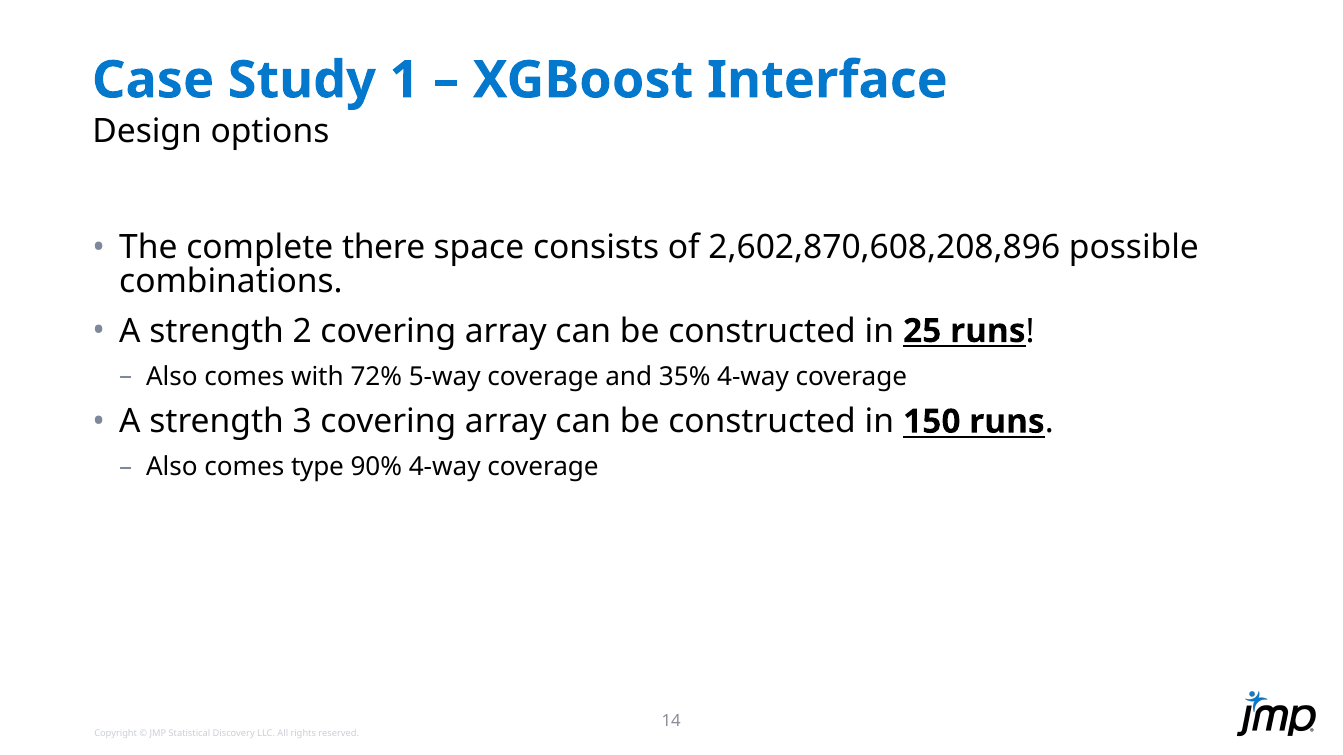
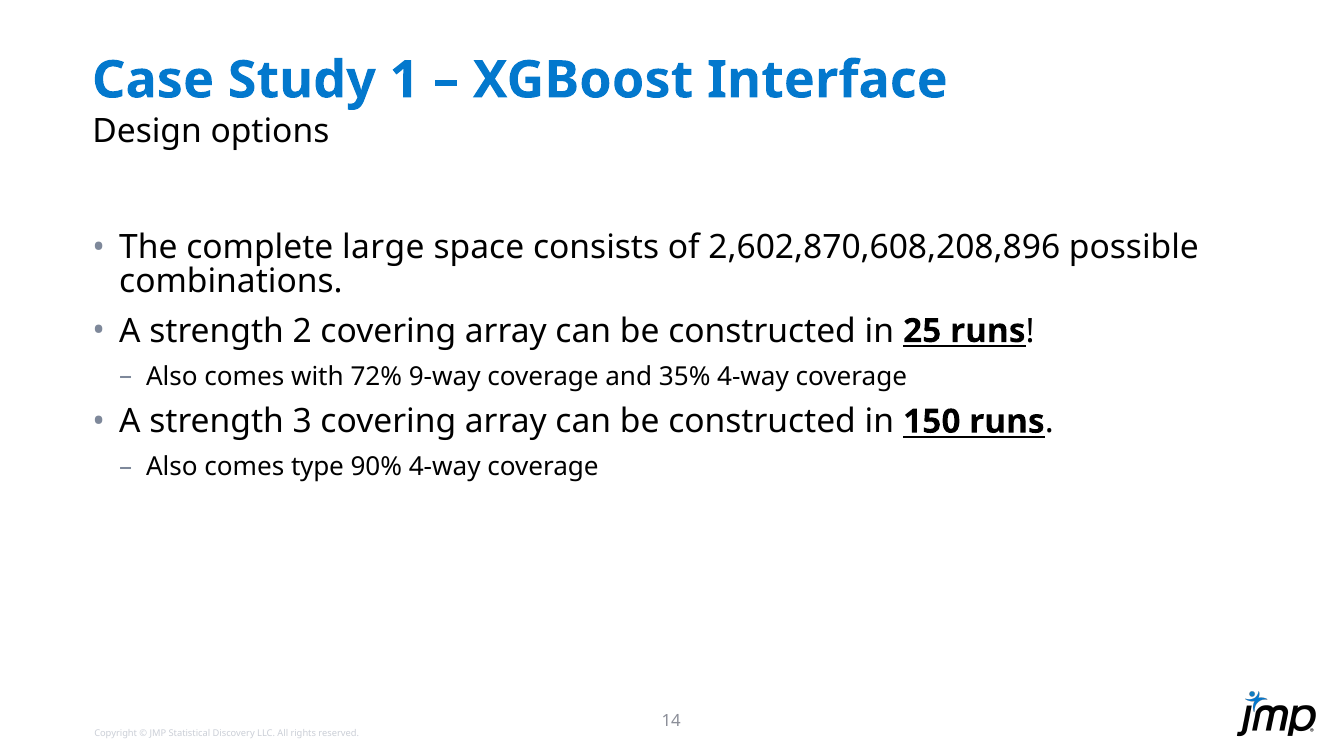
there: there -> large (383, 248)
5-way: 5-way -> 9-way (445, 377)
